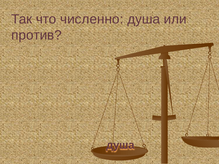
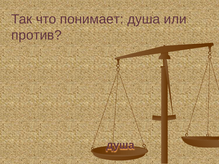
численно: численно -> понимает (92, 19)
